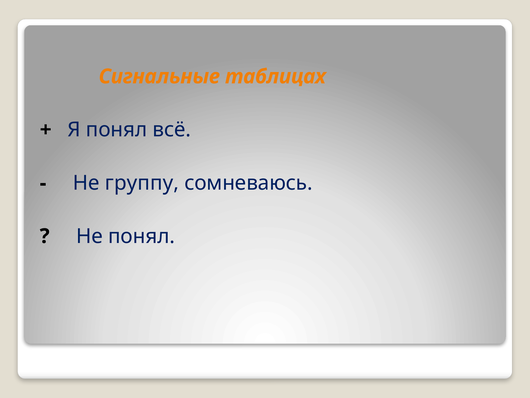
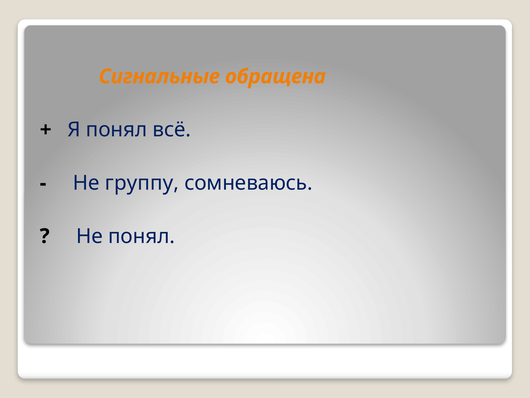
таблицах: таблицах -> обращена (275, 76)
